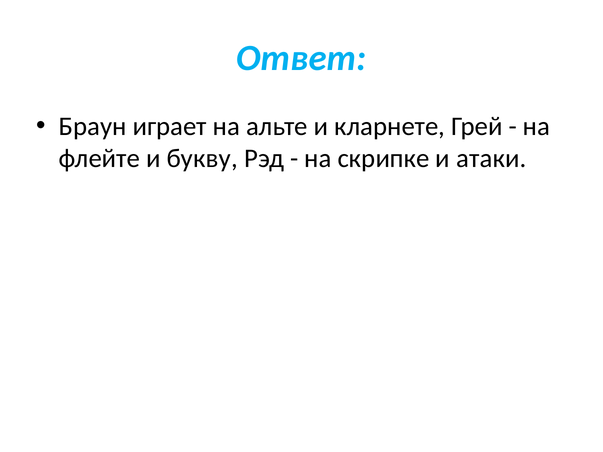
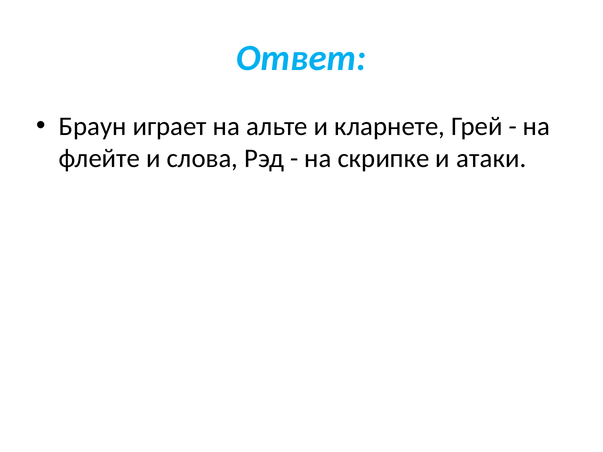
букву: букву -> слова (202, 159)
